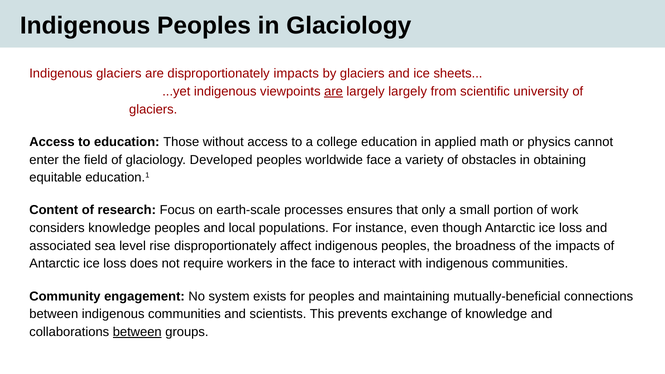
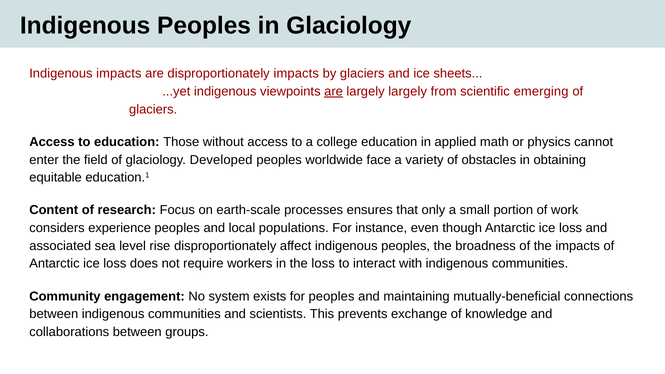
Indigenous glaciers: glaciers -> impacts (119, 74)
university: university -> emerging (541, 92)
considers knowledge: knowledge -> experience (120, 228)
the face: face -> loss (323, 264)
between underline: present -> none (137, 332)
